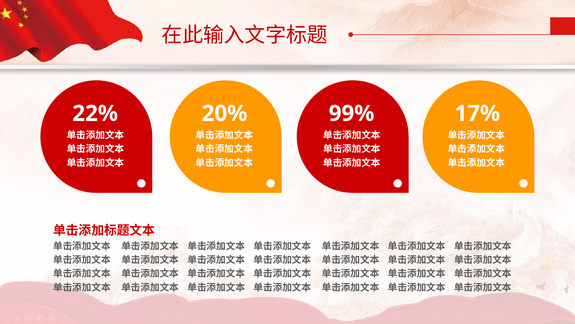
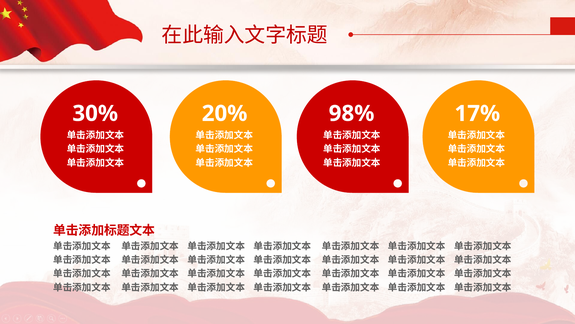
22%: 22% -> 30% (95, 113)
99%: 99% -> 98% (352, 113)
